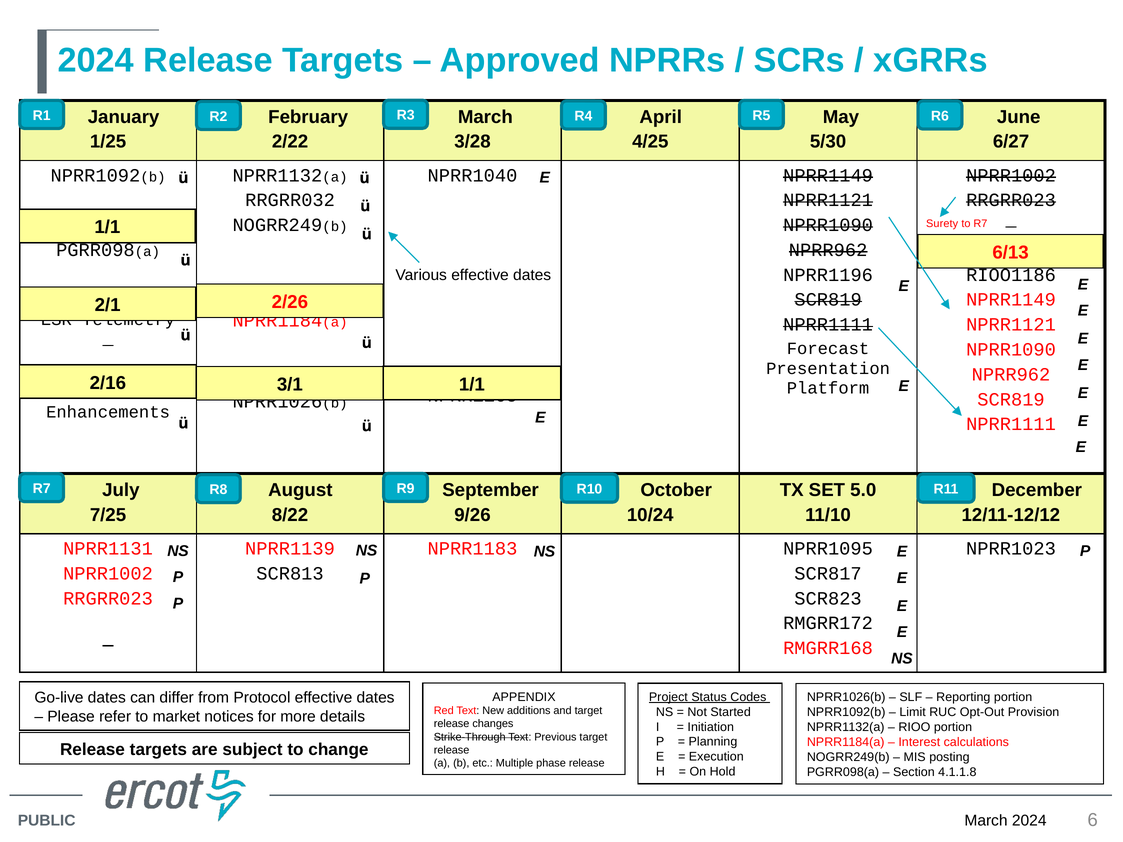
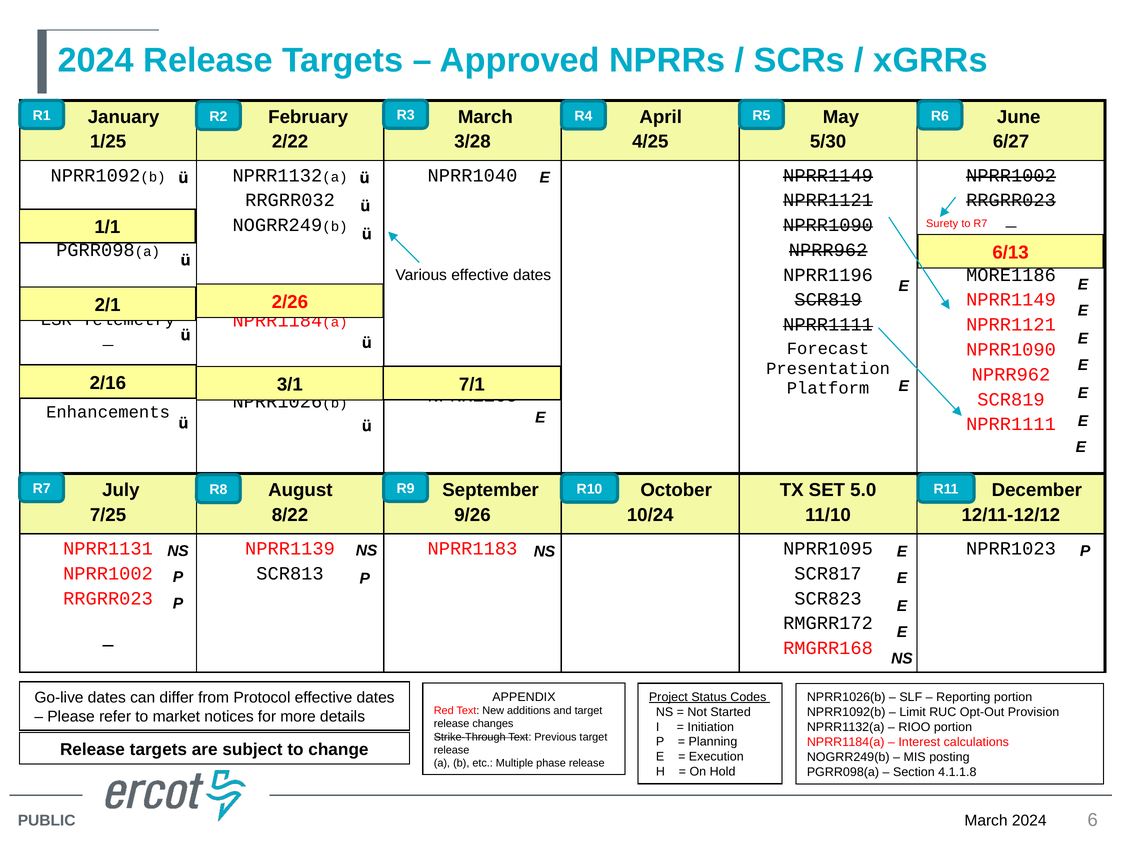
RIOO1186: RIOO1186 -> MORE1186 (1011, 275)
2/16 1/1: 1/1 -> 7/1 (472, 384)
